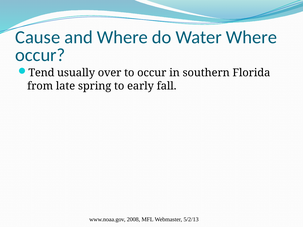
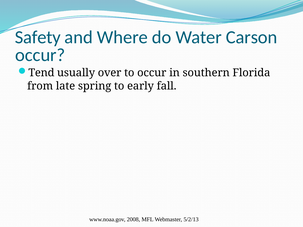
Cause: Cause -> Safety (38, 37)
Water Where: Where -> Carson (252, 37)
